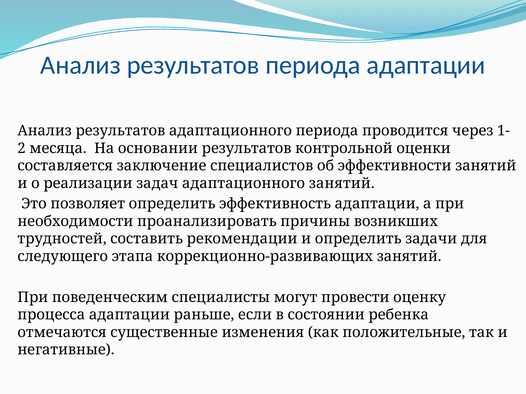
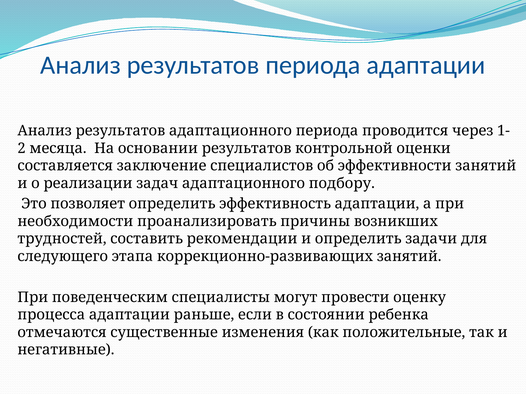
адаптационного занятий: занятий -> подбору (342, 184)
